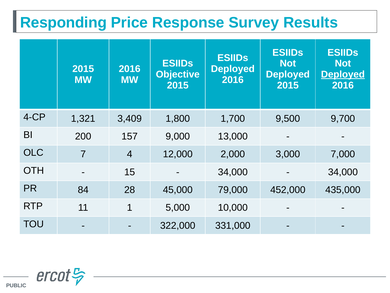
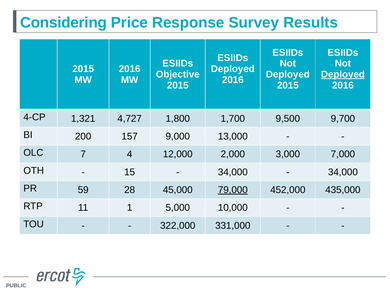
Responding: Responding -> Considering (63, 22)
3,409: 3,409 -> 4,727 (130, 118)
84: 84 -> 59 (83, 190)
79,000 underline: none -> present (233, 190)
